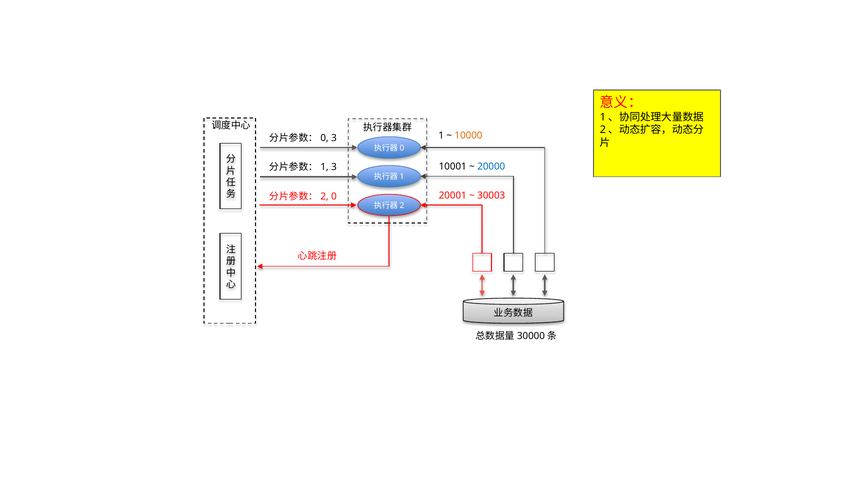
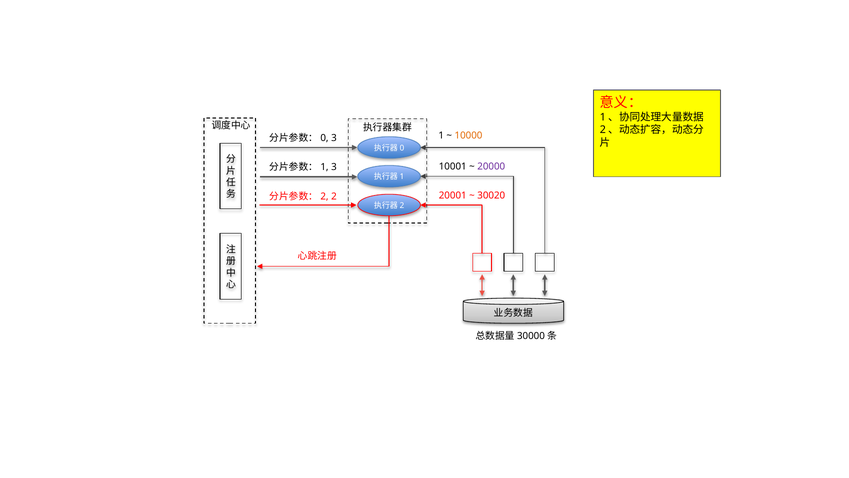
20000 colour: blue -> purple (491, 166)
0: 0 -> 2 (334, 196)
30003: 30003 -> 30020 (491, 196)
